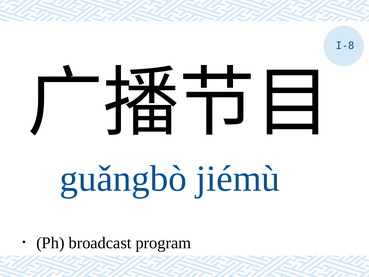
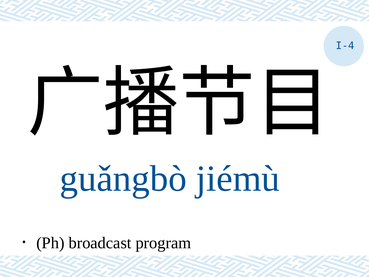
I-8: I-8 -> I-4 (345, 46)
